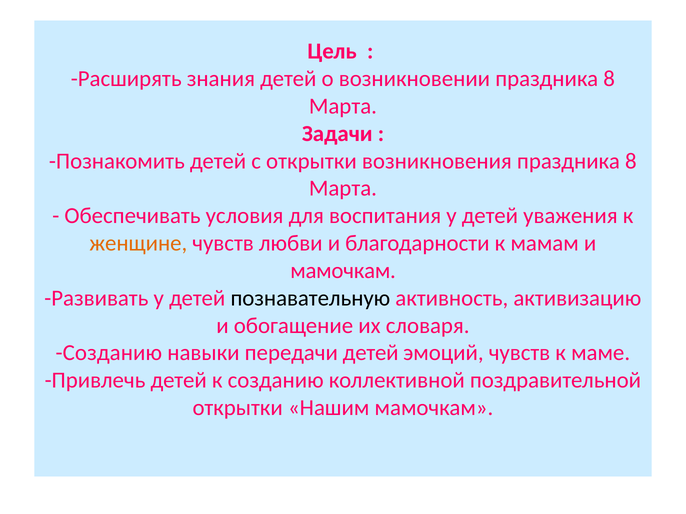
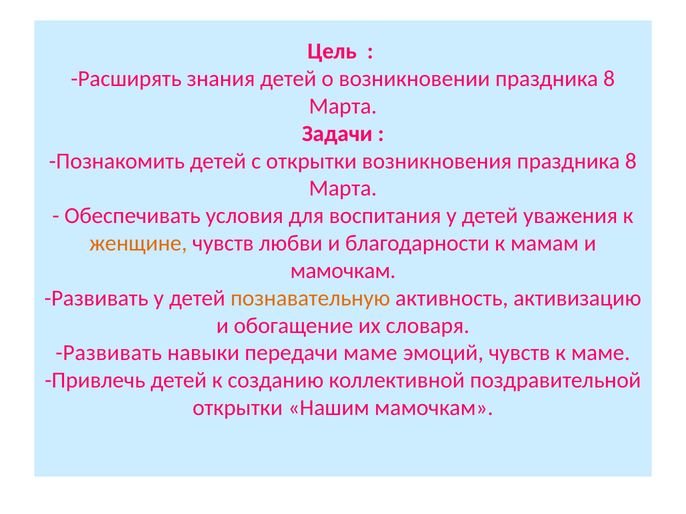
познавательную colour: black -> orange (310, 298)
Созданию: Созданию -> Развивать (109, 353)
передачи детей: детей -> маме (370, 353)
